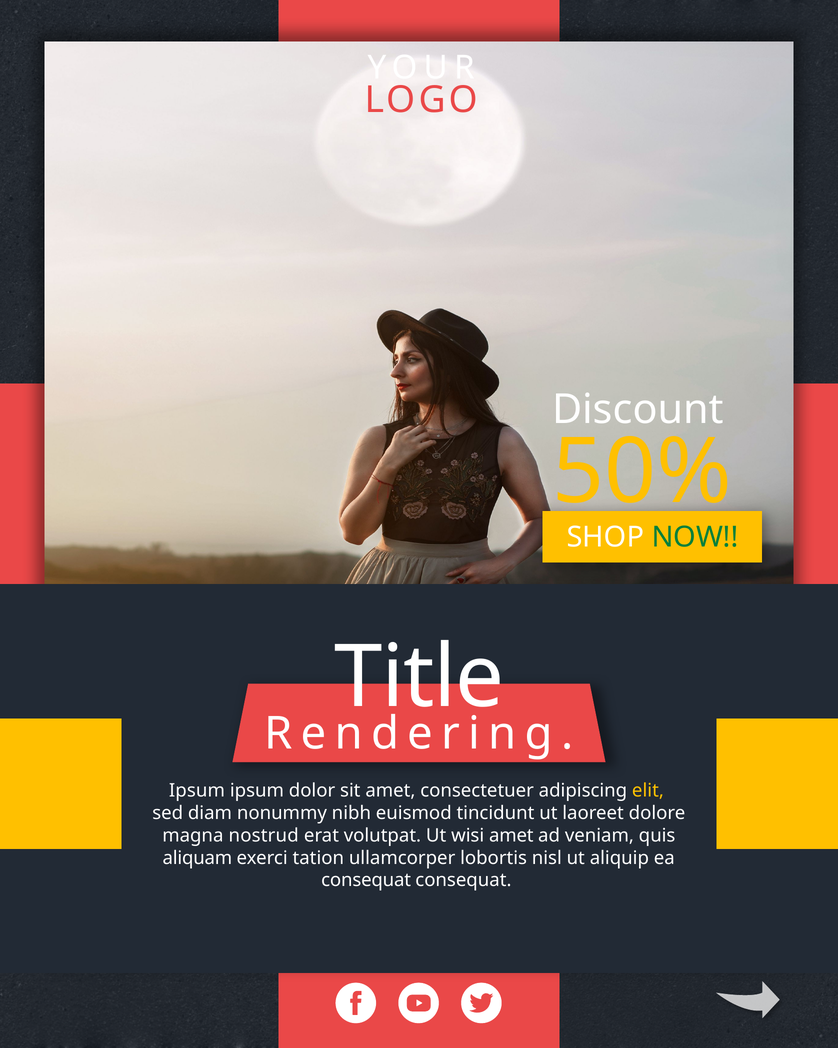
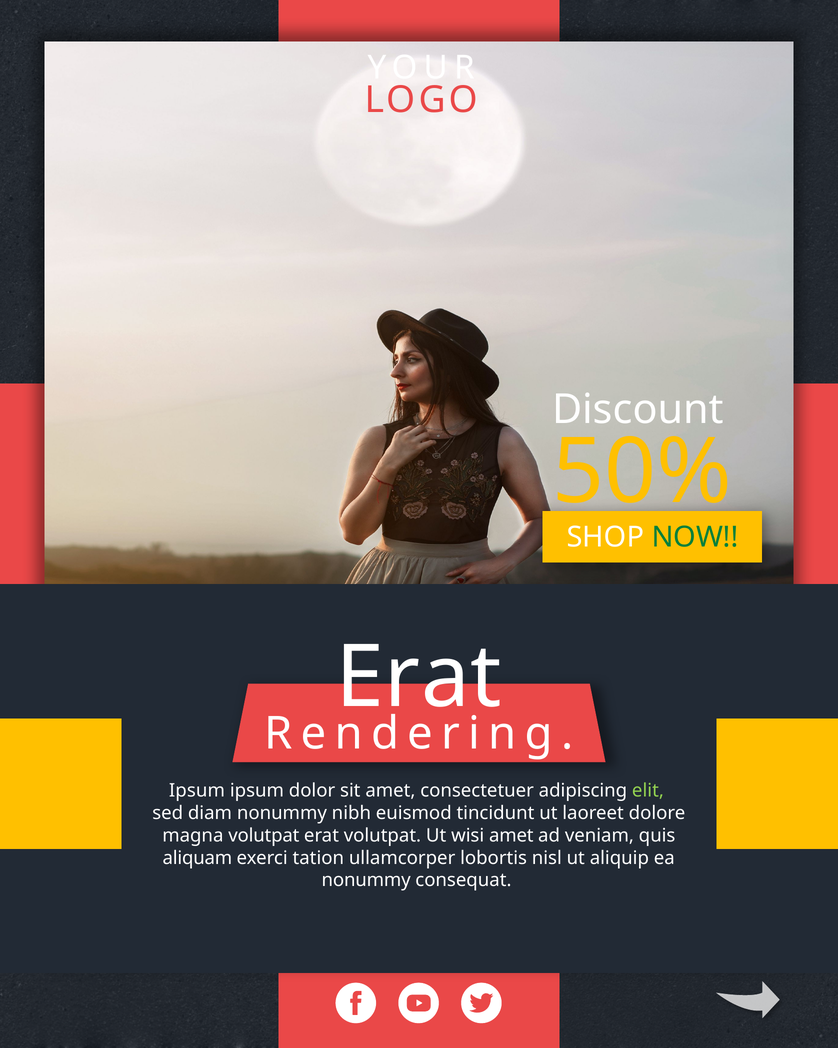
Title: Title -> Erat (419, 677)
elit colour: yellow -> light green (648, 790)
magna nostrud: nostrud -> volutpat (264, 835)
consequat: consequat -> nonummy (366, 880)
